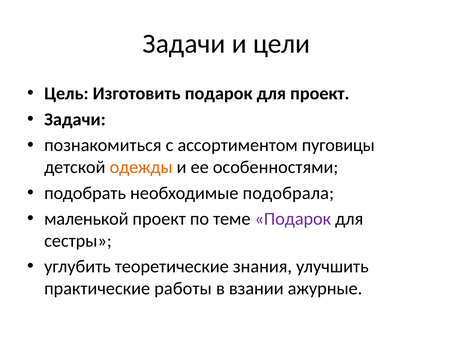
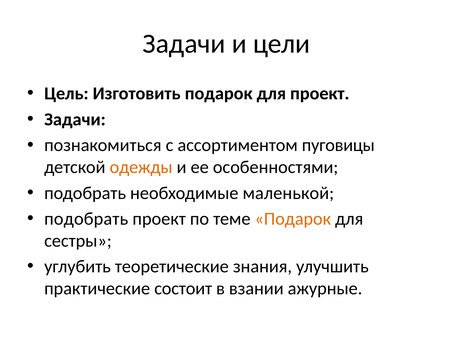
подобрала: подобрала -> маленькой (288, 193)
маленькой: маленькой -> подобрать (86, 219)
Подарок colour: purple -> orange (293, 219)
работы: работы -> состоит (183, 289)
